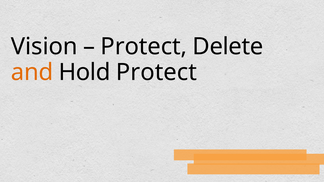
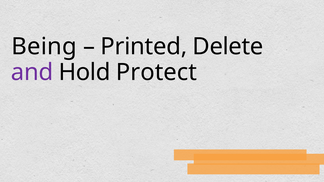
Vision: Vision -> Being (44, 47)
Protect: Protect -> Printed (144, 47)
and colour: orange -> purple (32, 72)
